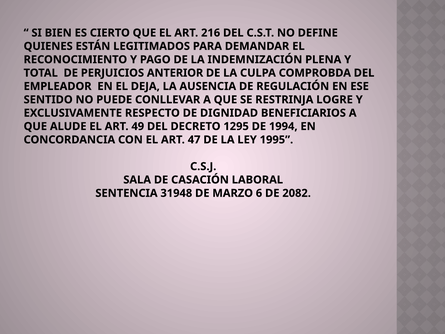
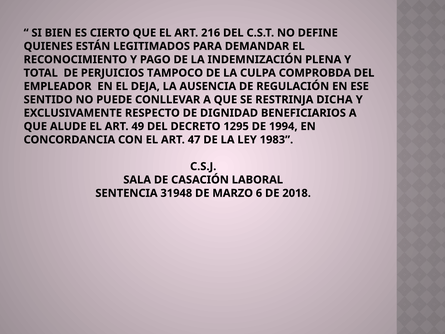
ANTERIOR: ANTERIOR -> TAMPOCO (175, 73)
LOGRE: LOGRE -> DICHA (335, 100)
1995: 1995 -> 1983 (276, 140)
2082: 2082 -> 2018 (297, 193)
